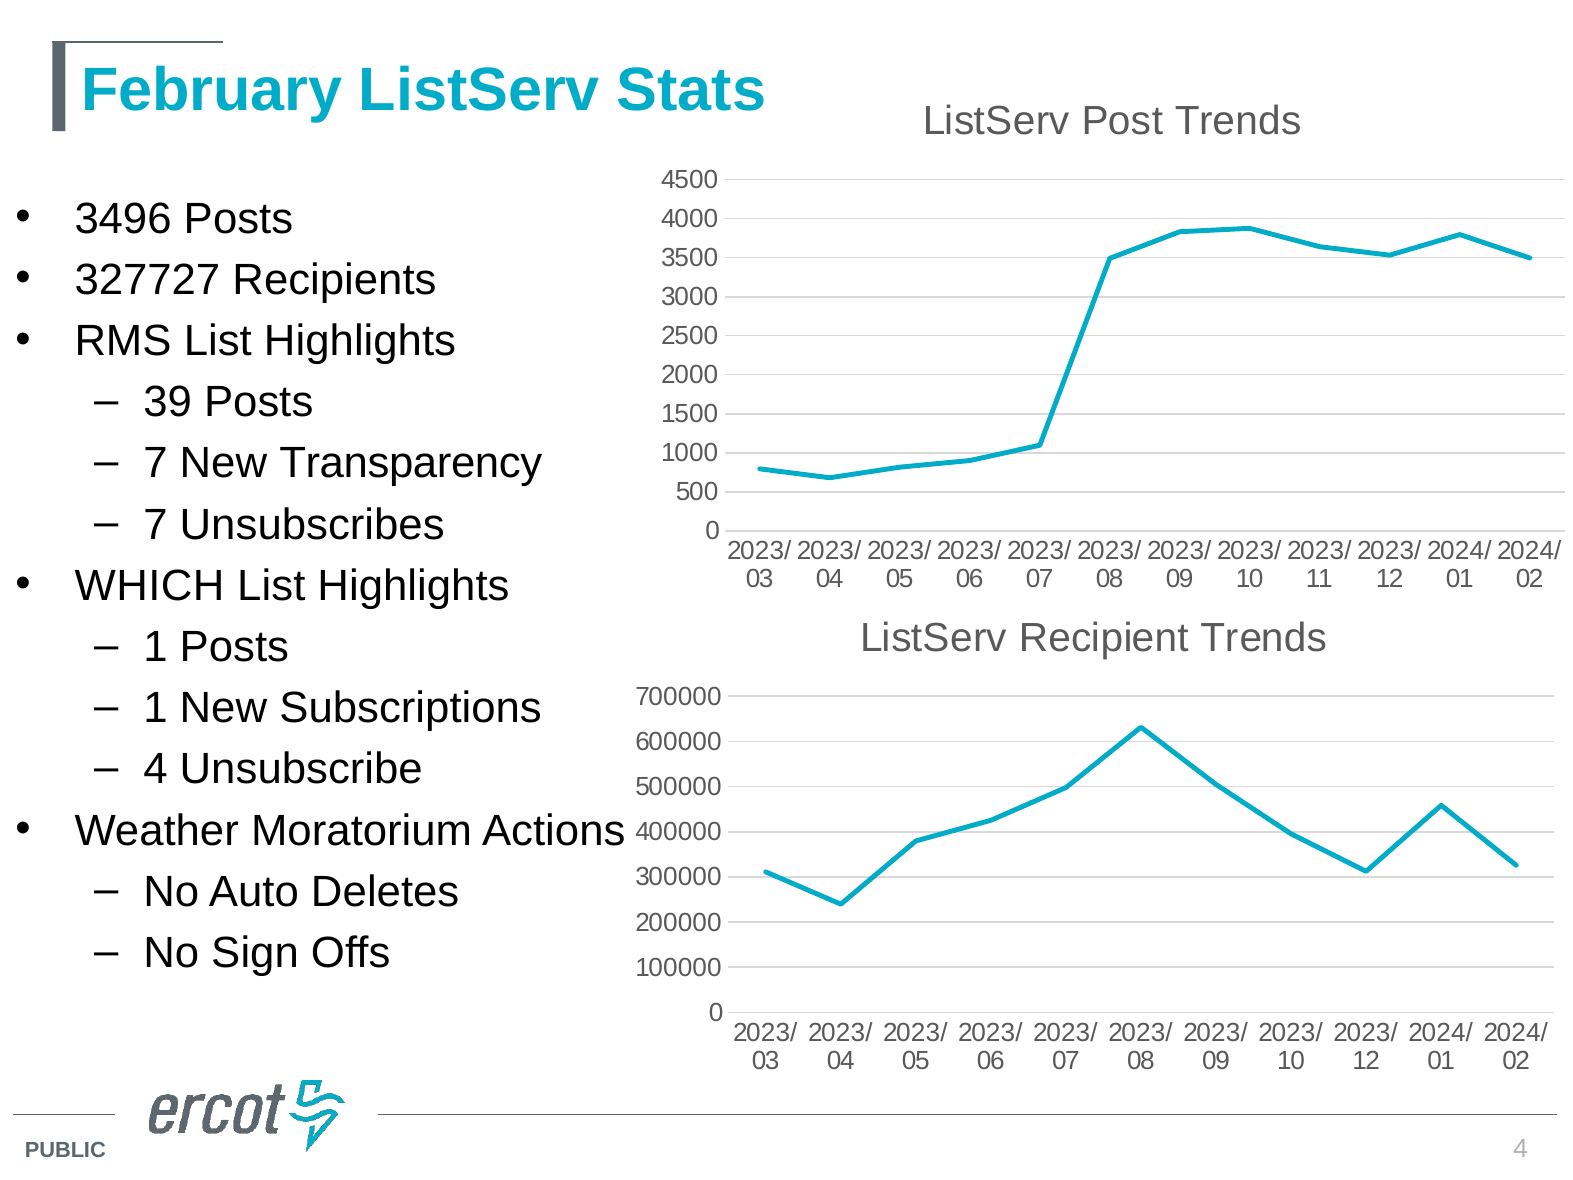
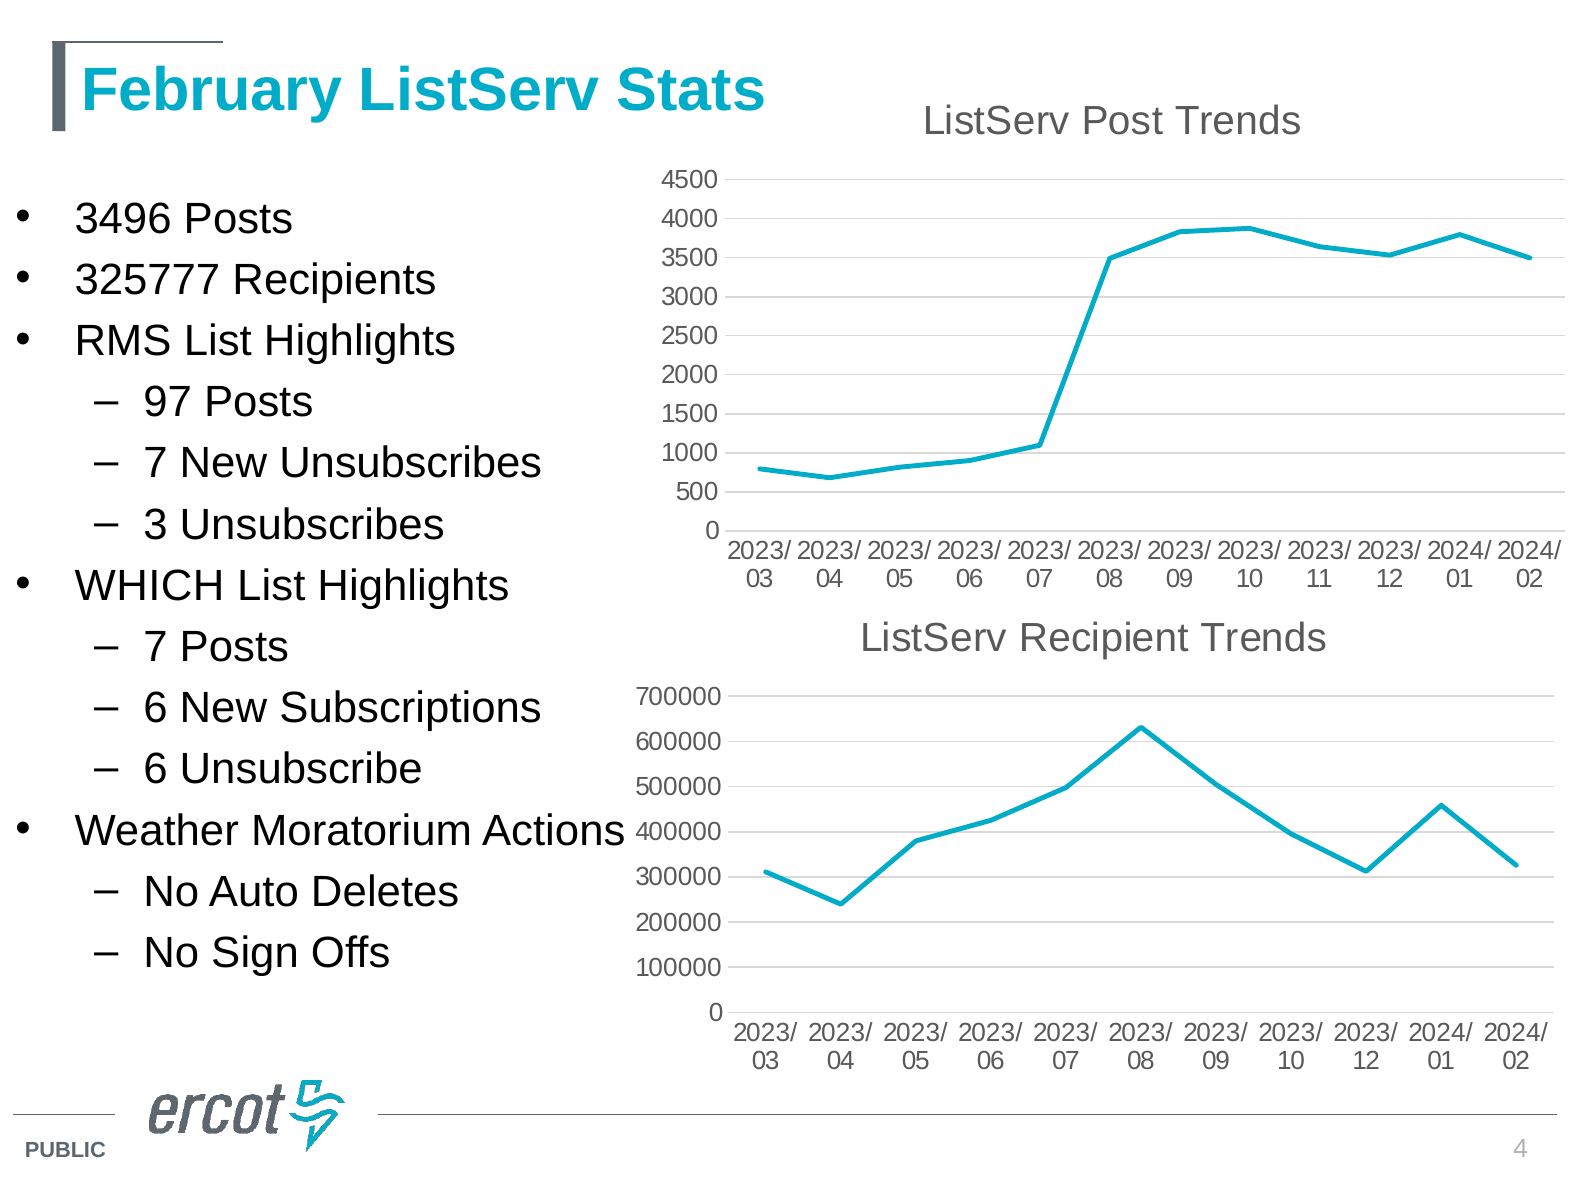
327727: 327727 -> 325777 (147, 280)
39: 39 -> 97 (168, 402)
New Transparency: Transparency -> Unsubscribes (411, 463)
7: 7 -> 3 (155, 525)
1: 1 -> 7 (155, 647)
1: 1 -> 6 (155, 708)
4: 4 -> 6 (155, 769)
